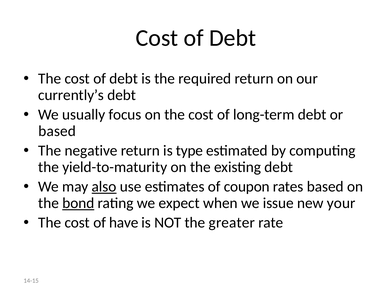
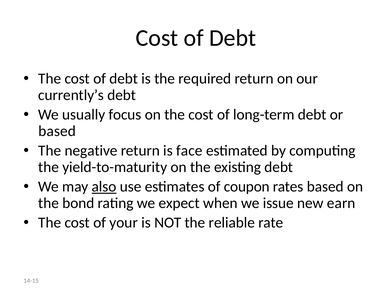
type: type -> face (189, 151)
bond underline: present -> none (78, 203)
your: your -> earn (341, 203)
have: have -> your (124, 223)
greater: greater -> reliable (232, 223)
